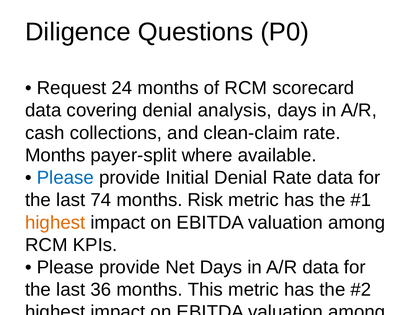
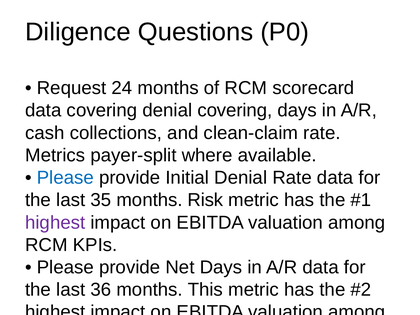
denial analysis: analysis -> covering (235, 110)
Months: Months -> Metrics (55, 155)
74: 74 -> 35 (101, 200)
highest colour: orange -> purple (55, 223)
